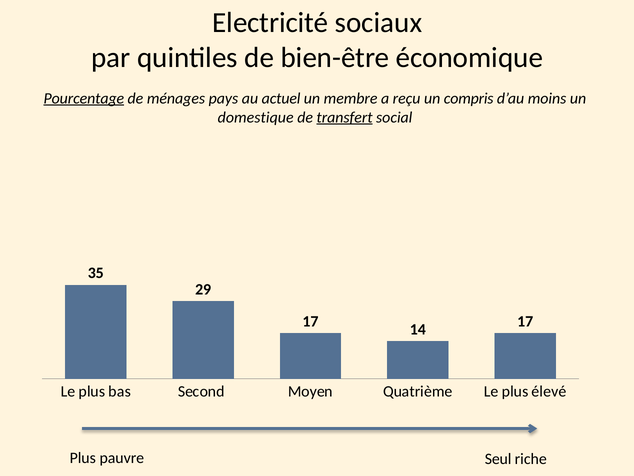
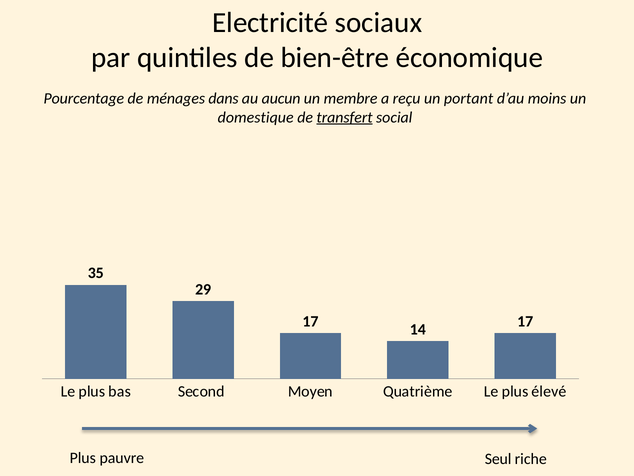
Pourcentage underline: present -> none (84, 98)
pays: pays -> dans (224, 98)
actuel: actuel -> aucun (281, 98)
compris: compris -> portant (469, 98)
